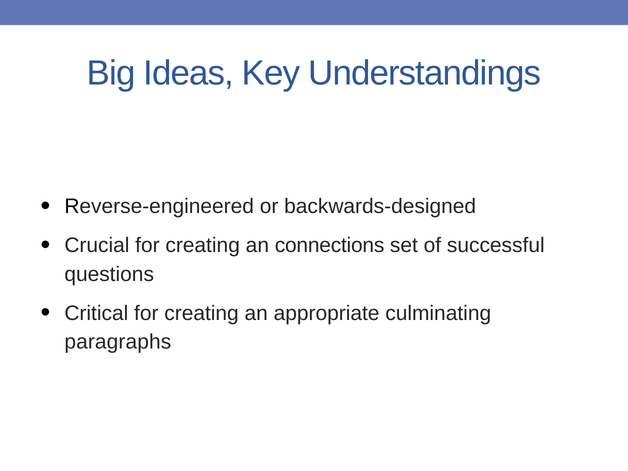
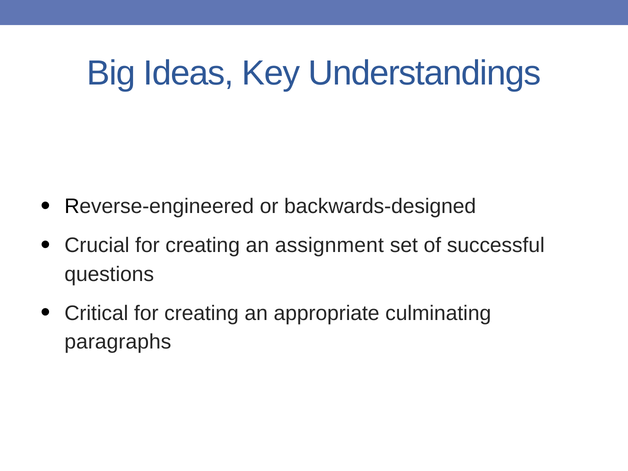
connections: connections -> assignment (329, 246)
